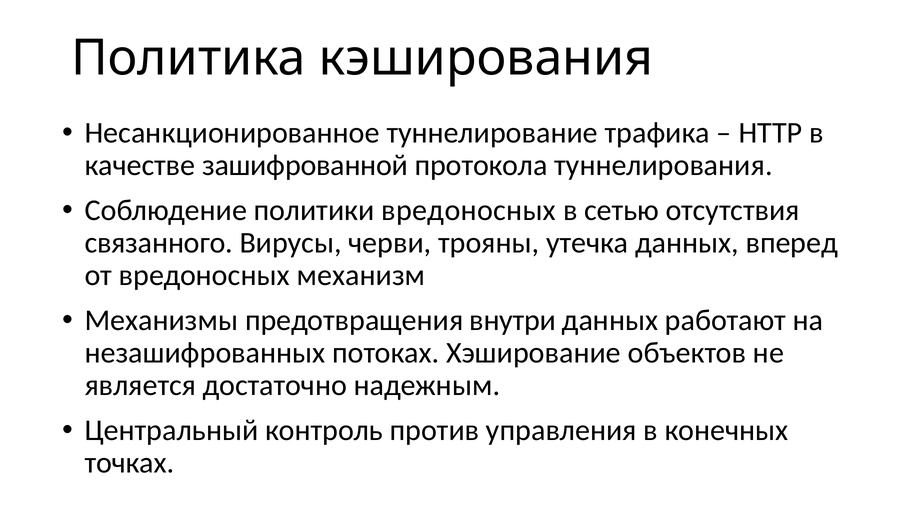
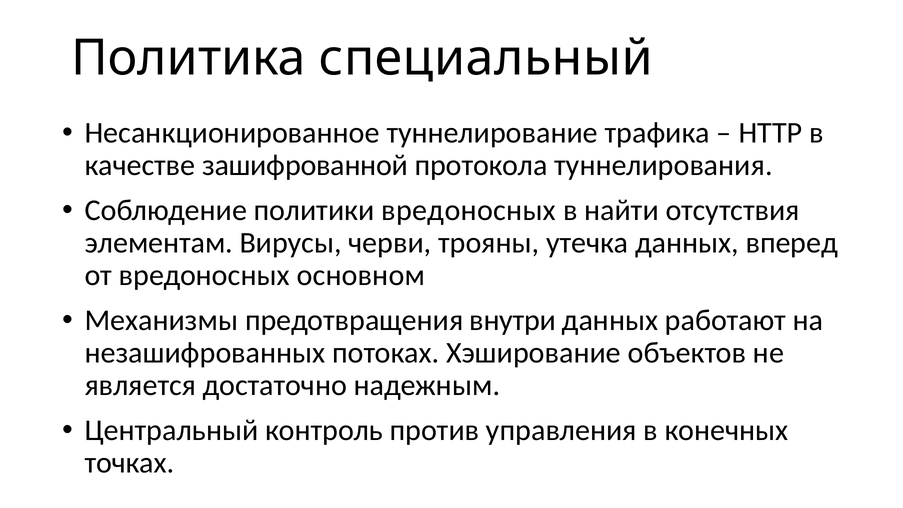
кэширования: кэширования -> специальный (486, 58)
сетью: сетью -> найти (622, 210)
связанного: связанного -> элементам (159, 243)
механизм: механизм -> основном (361, 275)
